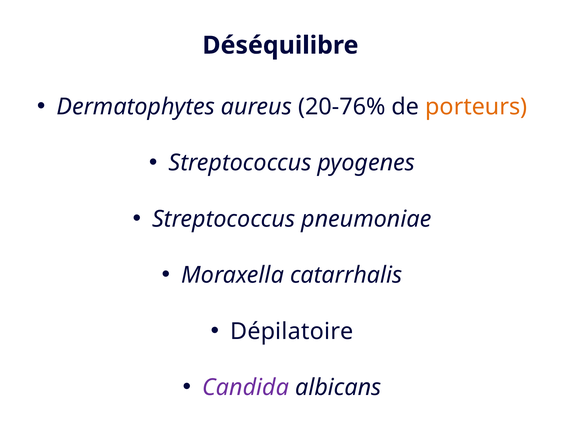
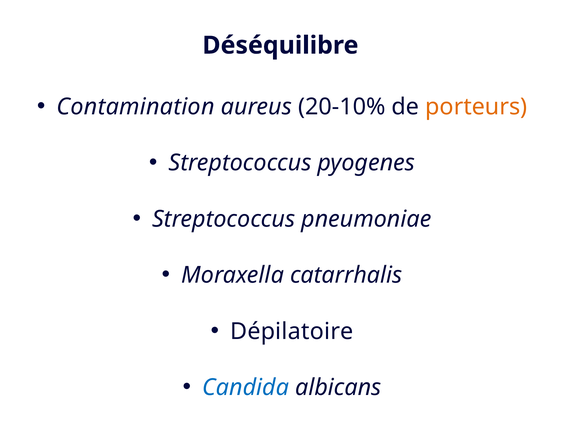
Dermatophytes: Dermatophytes -> Contamination (136, 107)
20-76%: 20-76% -> 20-10% (342, 107)
Candida colour: purple -> blue (246, 387)
